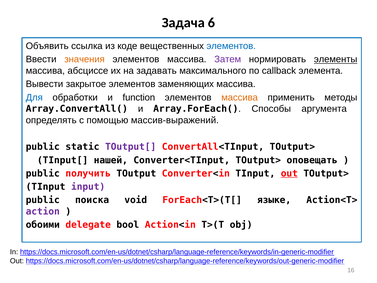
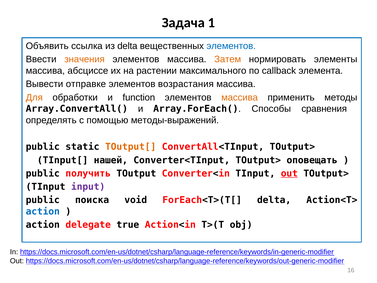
6: 6 -> 1 (212, 23)
из коде: коде -> delta (127, 46)
Затем colour: purple -> orange (228, 59)
элементы underline: present -> none (336, 59)
задавать: задавать -> растении (157, 71)
закрытое: закрытое -> отправке (86, 84)
заменяющих: заменяющих -> возрастания (186, 84)
Для colour: blue -> orange (34, 97)
аргумента: аргумента -> сравнения (324, 109)
массив-выражений: массив-выражений -> методы-выражений (175, 120)
TOutput[ colour: purple -> orange (131, 147)
ForEach<T>(T[ языке: языке -> delta (274, 200)
action colour: purple -> blue (43, 211)
обоими: обоими -> action (43, 225)
bool: bool -> true (128, 225)
